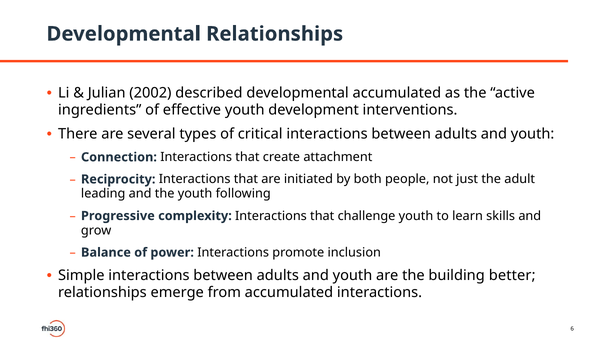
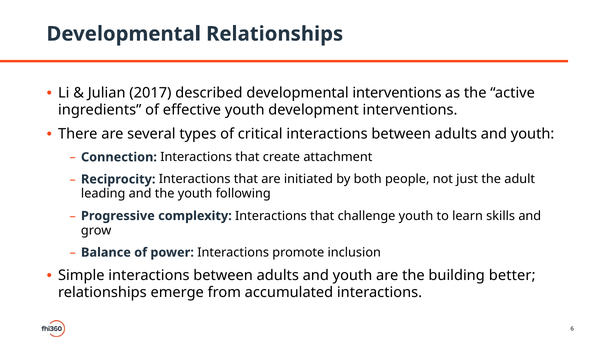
2002: 2002 -> 2017 (150, 93)
developmental accumulated: accumulated -> interventions (397, 93)
